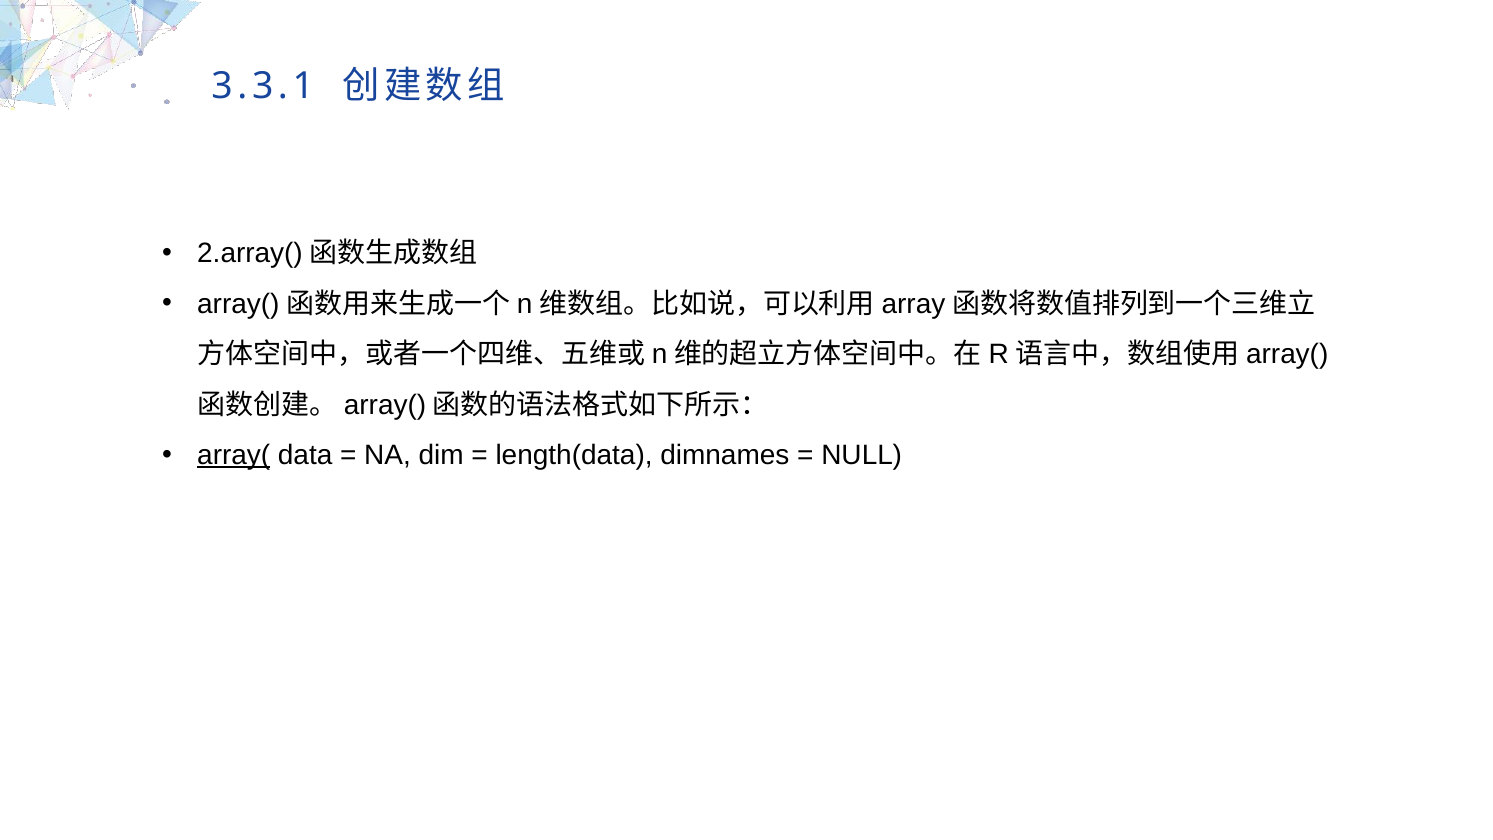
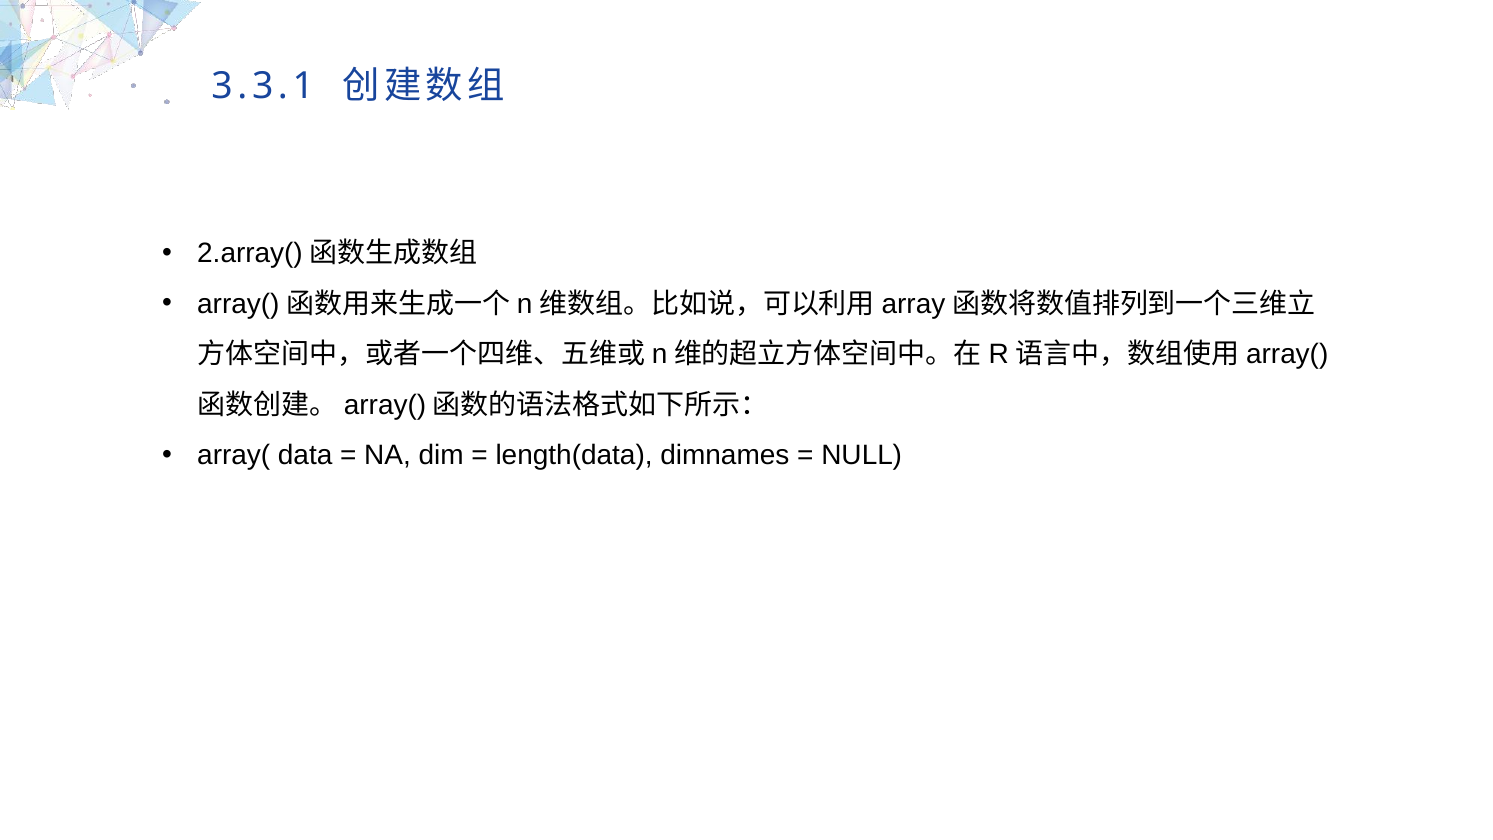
array( underline: present -> none (234, 455)
